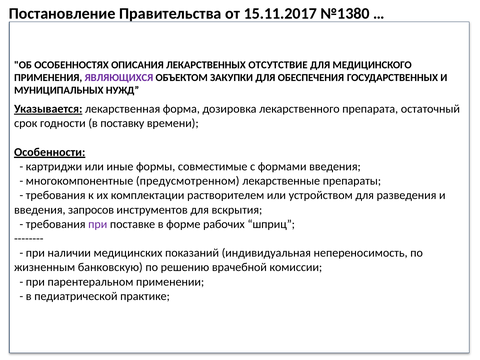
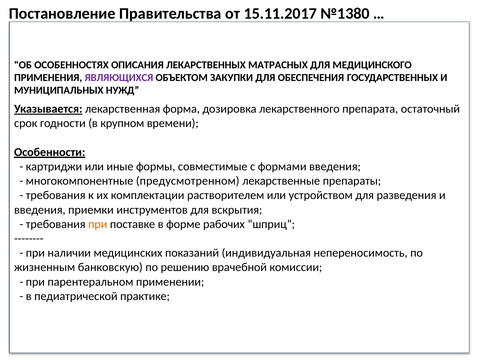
ОТСУТСТВИЕ: ОТСУТСТВИЕ -> МАТРАСНЫХ (278, 65)
поставку: поставку -> крупном (122, 123)
запросов: запросов -> приемки (91, 210)
при colour: purple -> orange (98, 224)
